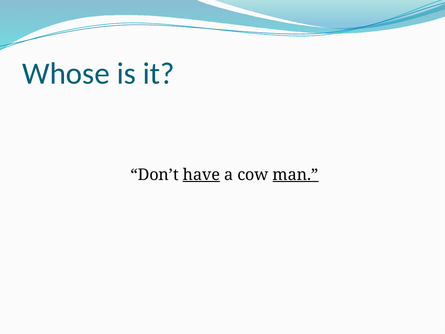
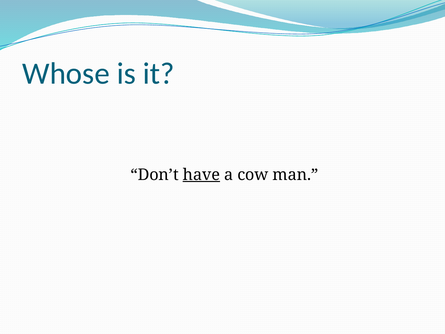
man underline: present -> none (296, 175)
